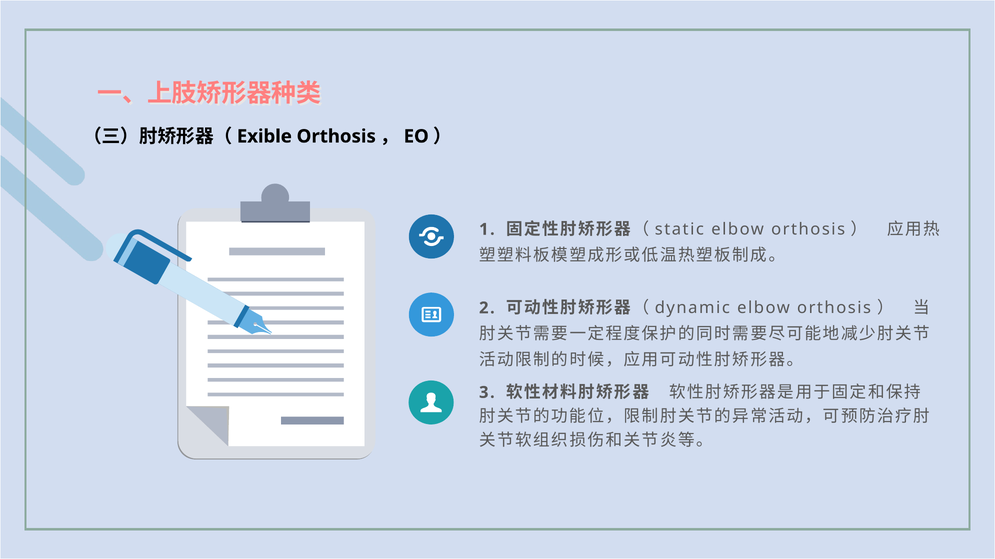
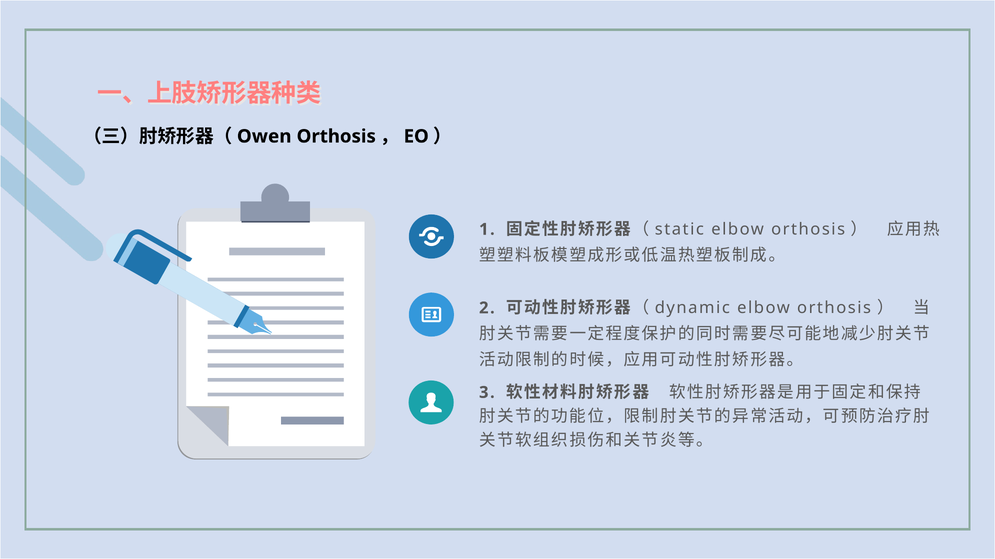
Exible: Exible -> Owen (264, 137)
